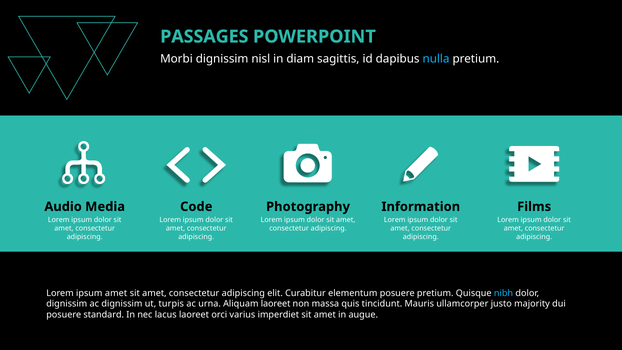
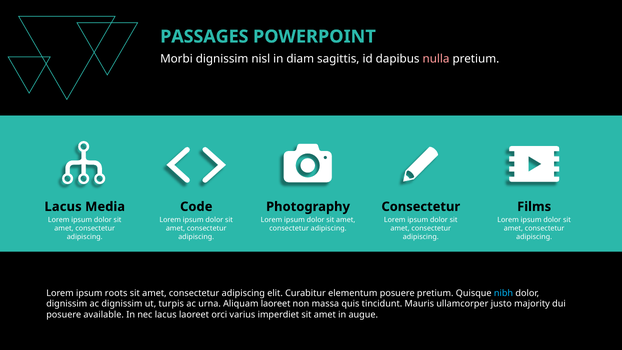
nulla colour: light blue -> pink (436, 59)
Audio: Audio -> Lacus (63, 207)
Information: Information -> Consectetur (421, 207)
ipsum amet: amet -> roots (116, 293)
standard: standard -> available (104, 315)
